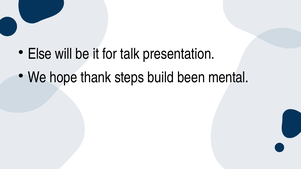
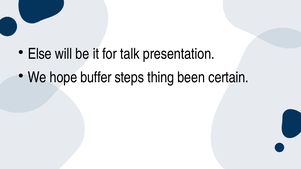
thank: thank -> buffer (96, 78)
build: build -> thing (161, 78)
mental: mental -> certain (228, 78)
